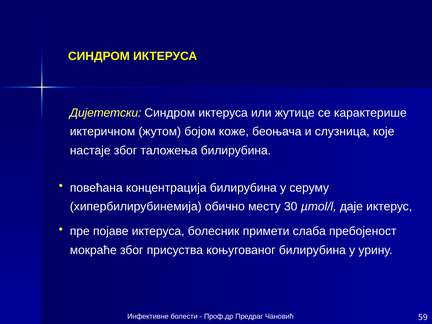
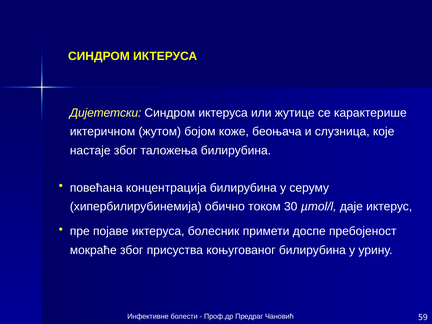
месту: месту -> током (264, 207)
слаба: слаба -> доспе (309, 231)
